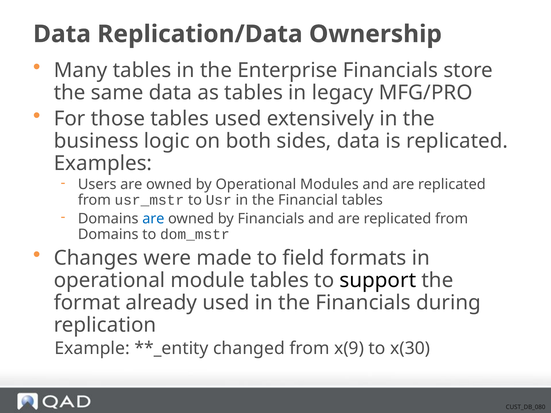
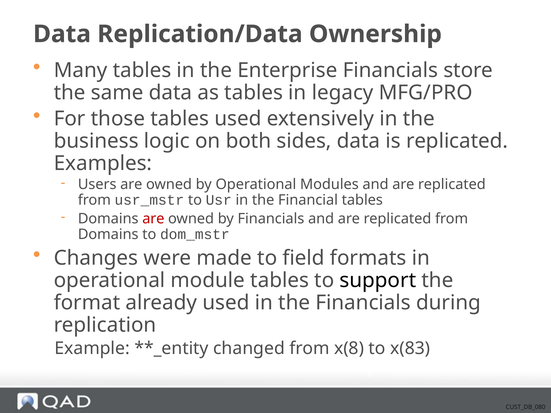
are colour: blue -> red (153, 219)
x(9: x(9 -> x(8 (349, 349)
x(30: x(30 -> x(83 (410, 349)
